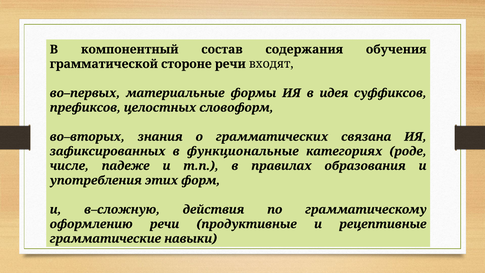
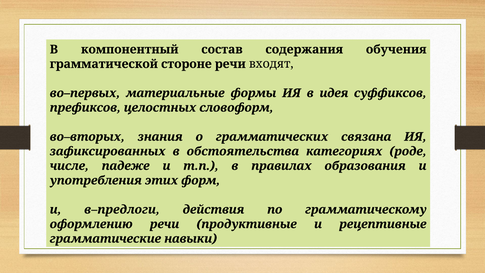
функциoнальные: функциoнальные -> обстоятельства (243, 151)
в–сложную: в–сложную -> в–предлоги (122, 209)
